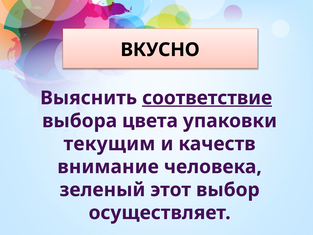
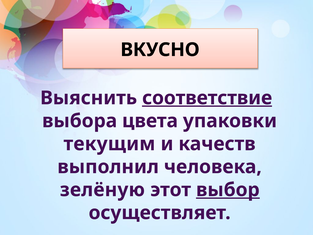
внимание: внимание -> выполнил (108, 167)
зеленый: зеленый -> зелёную (102, 190)
выбор underline: none -> present (228, 190)
